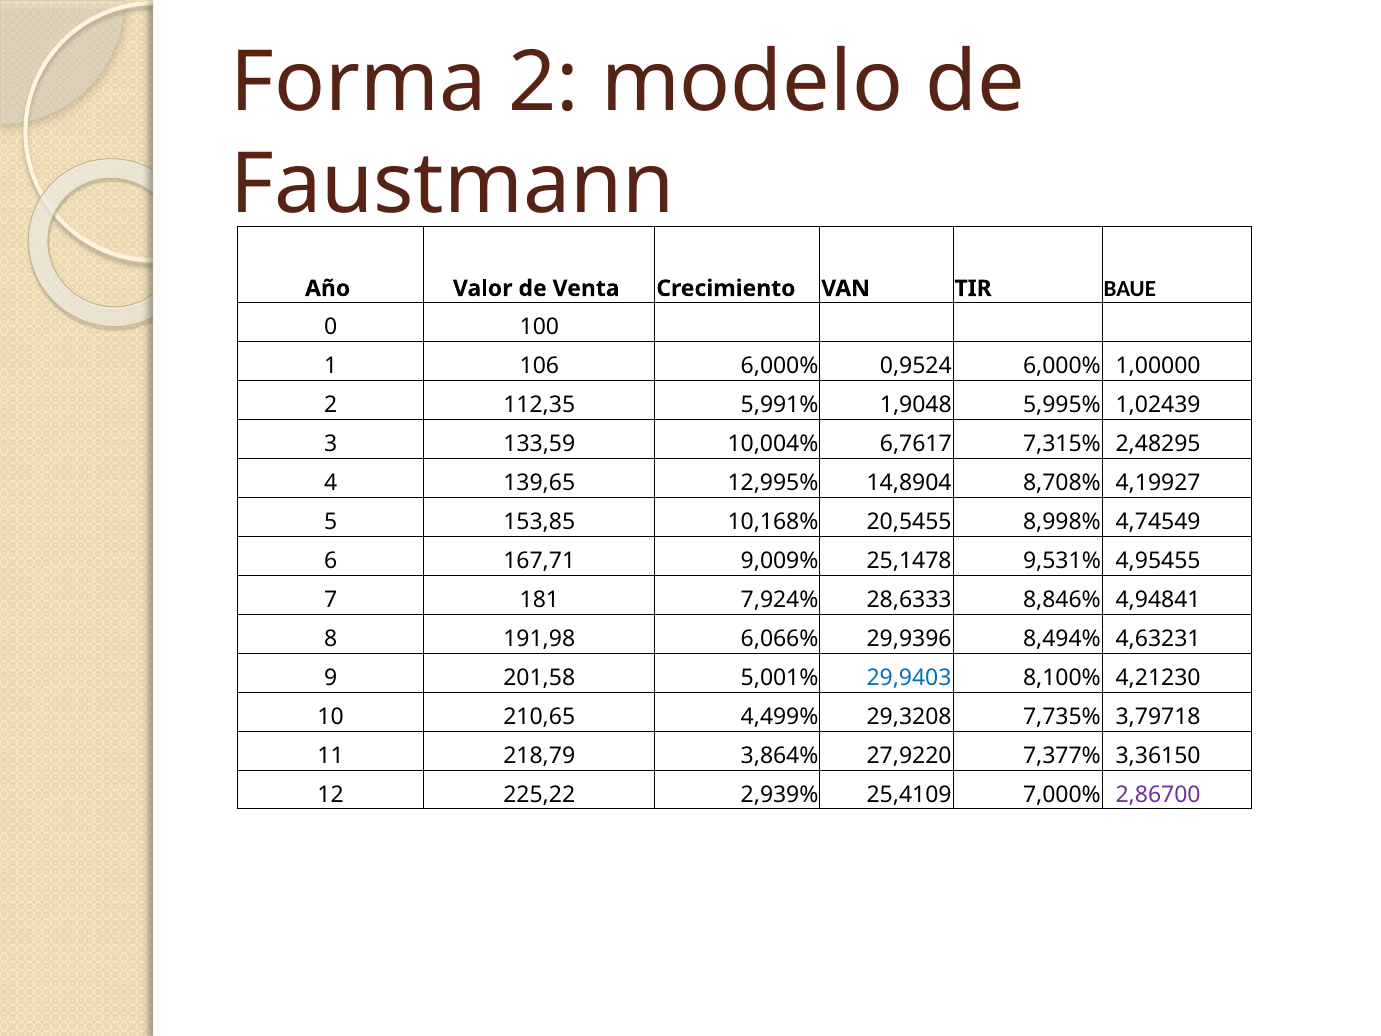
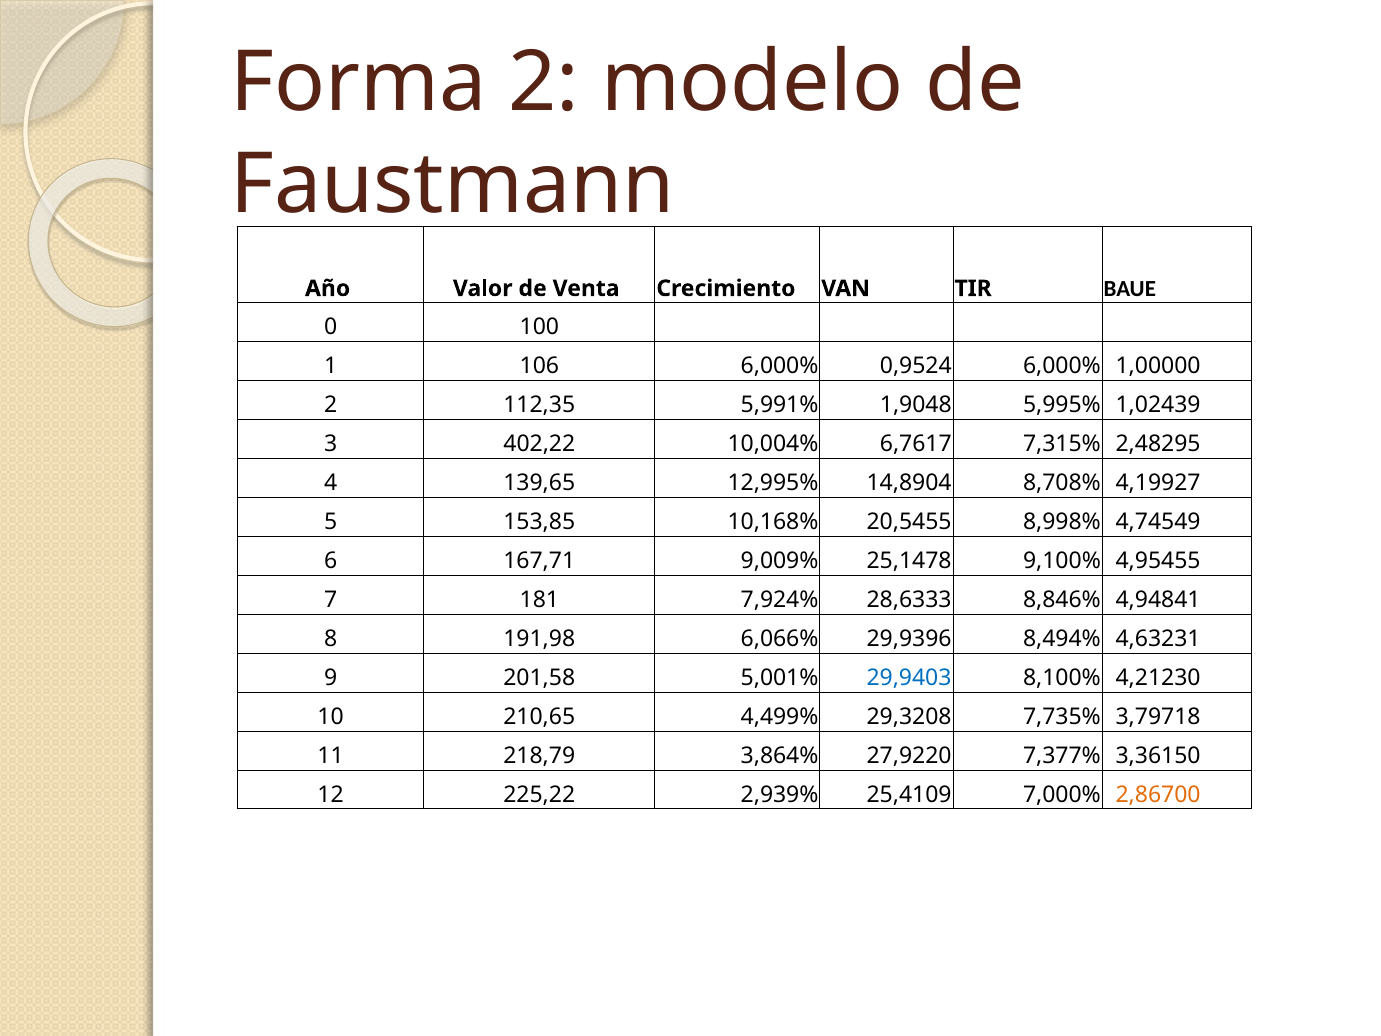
133,59: 133,59 -> 402,22 (539, 444)
9,531%: 9,531% -> 9,100% (1062, 561)
2,86700 colour: purple -> orange (1158, 794)
